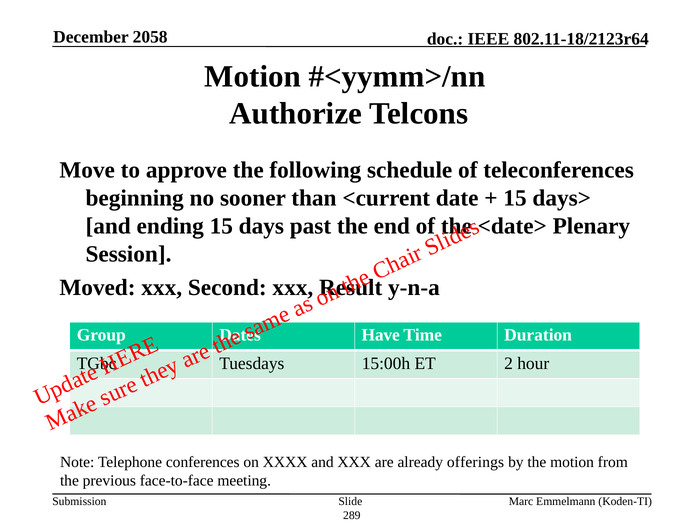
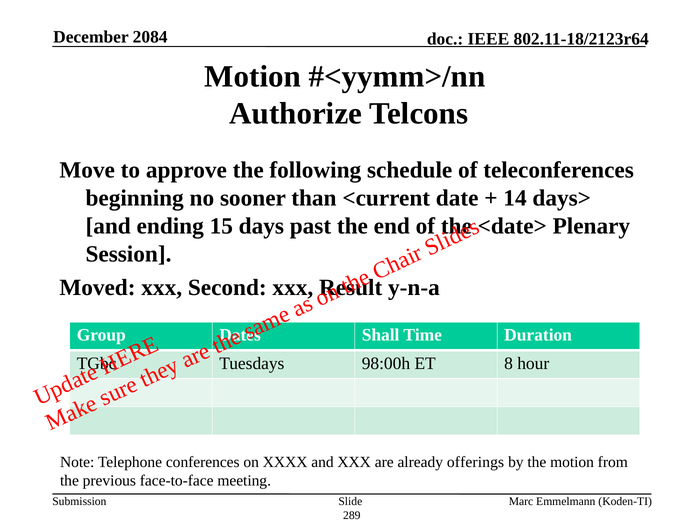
2058: 2058 -> 2084 (150, 37)
15: 15 -> 14 (515, 198)
Have: Have -> Shall (381, 336)
15:00h: 15:00h -> 98:00h (386, 364)
2: 2 -> 8 (509, 364)
